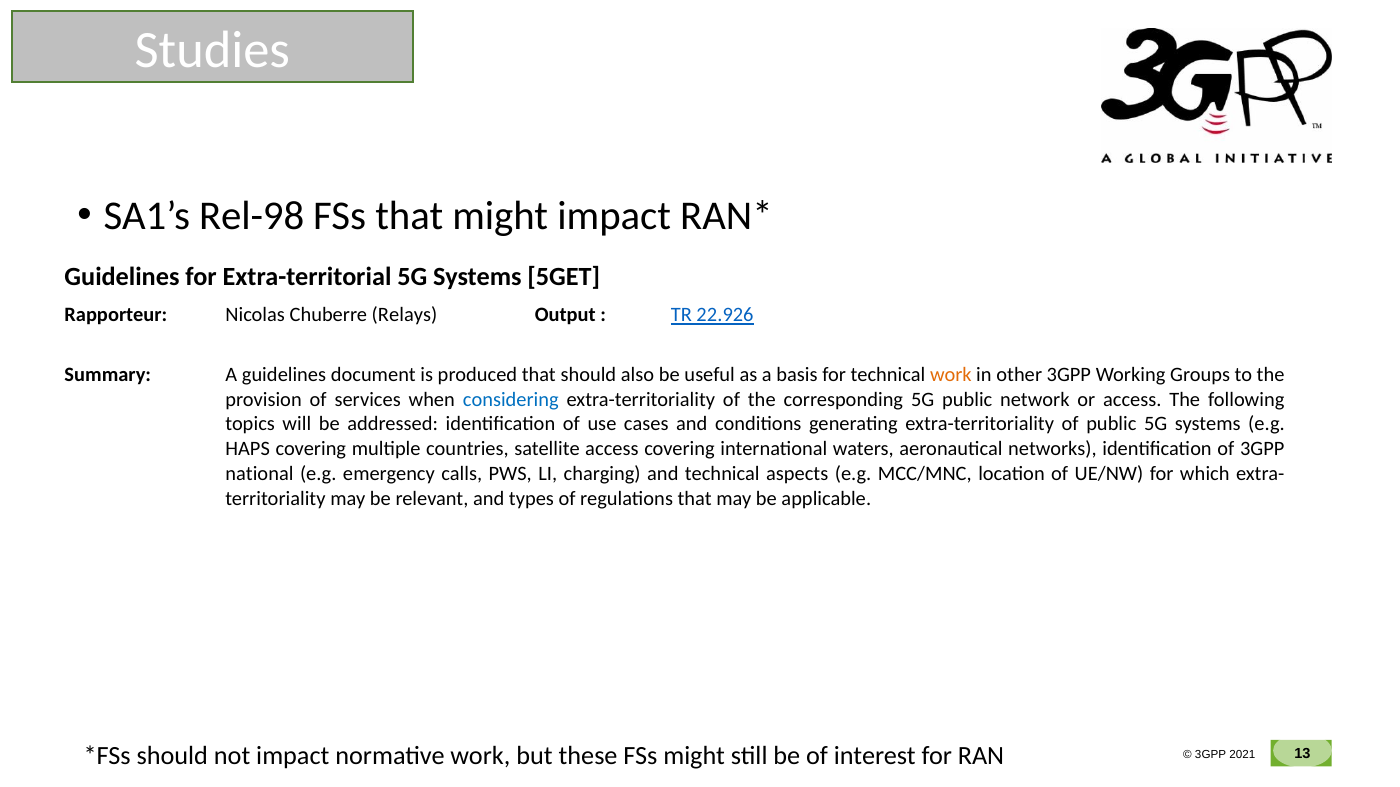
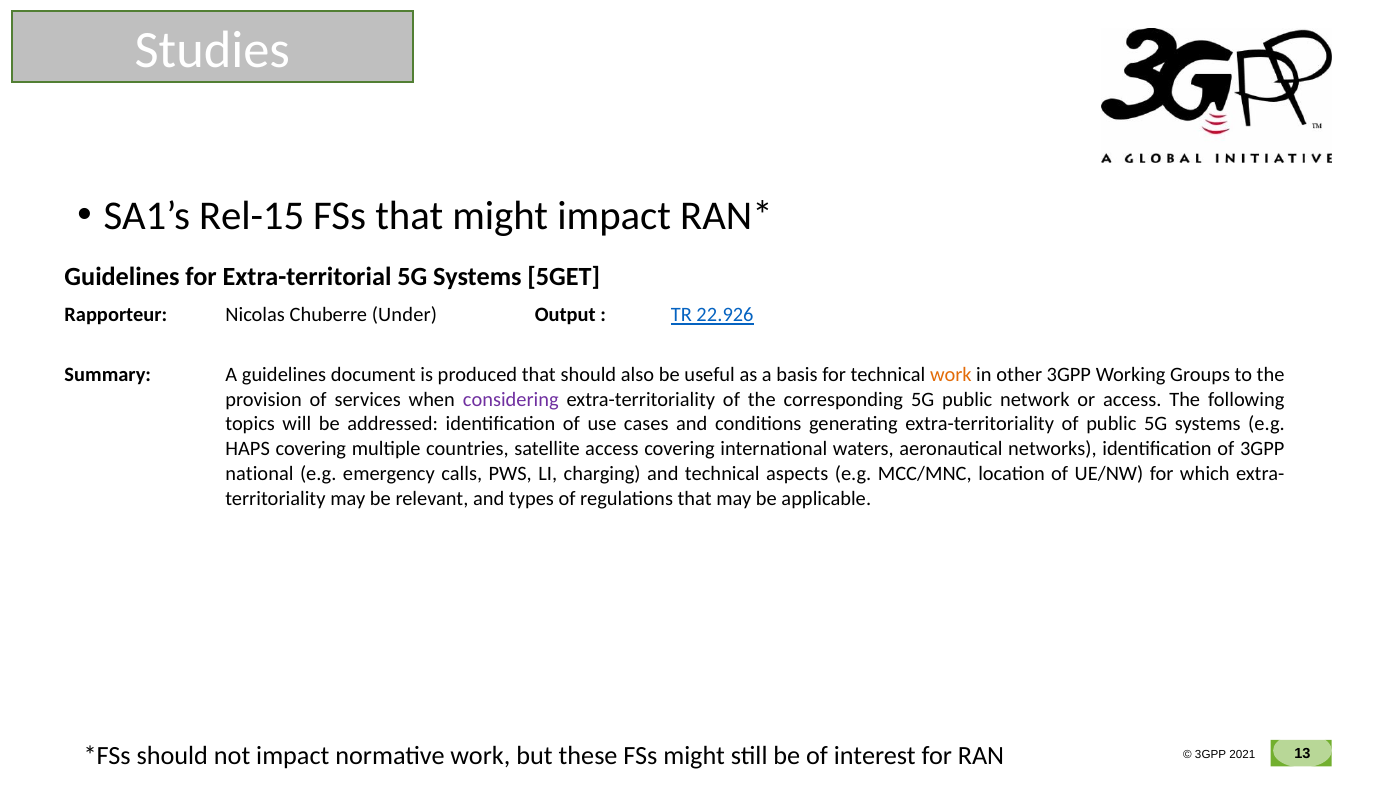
Rel-98: Rel-98 -> Rel-15 (252, 216)
Relays: Relays -> Under (404, 315)
considering colour: blue -> purple (511, 400)
